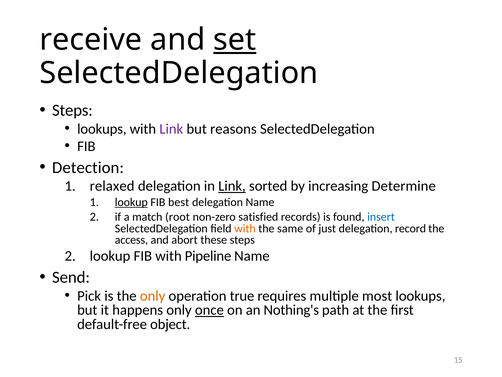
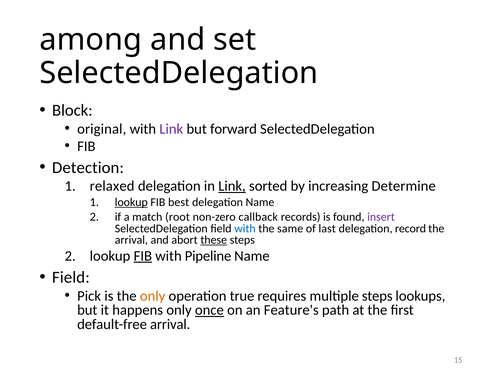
receive: receive -> among (91, 40)
set underline: present -> none (235, 40)
Steps: Steps -> Block (72, 110)
lookups: lookups -> original (102, 129)
reasons: reasons -> forward (234, 129)
satisfied: satisfied -> callback (258, 217)
insert colour: blue -> purple (381, 217)
with colour: orange -> blue (245, 228)
just: just -> last (327, 228)
access: access -> arrival (131, 240)
these underline: none -> present (214, 240)
FIB underline: none -> present (143, 256)
Send: Send -> Field (71, 277)
multiple most: most -> steps (377, 295)
Nothing's: Nothing's -> Feature's (291, 310)
default-free object: object -> arrival (170, 324)
